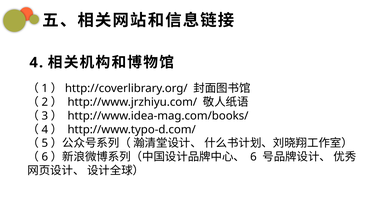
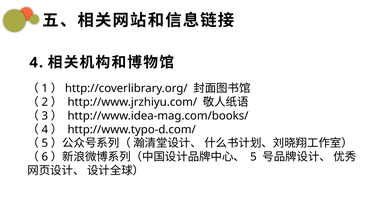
6: 6 -> 5 (253, 157)
